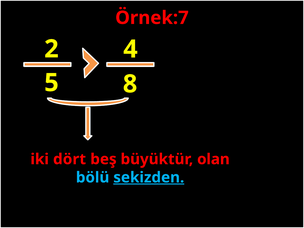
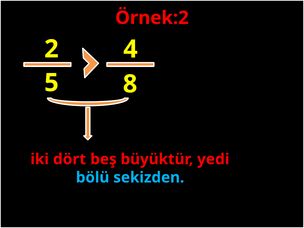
Örnek:7: Örnek:7 -> Örnek:2 (152, 18)
olan: olan -> yedi (213, 159)
sekizden underline: present -> none (149, 177)
